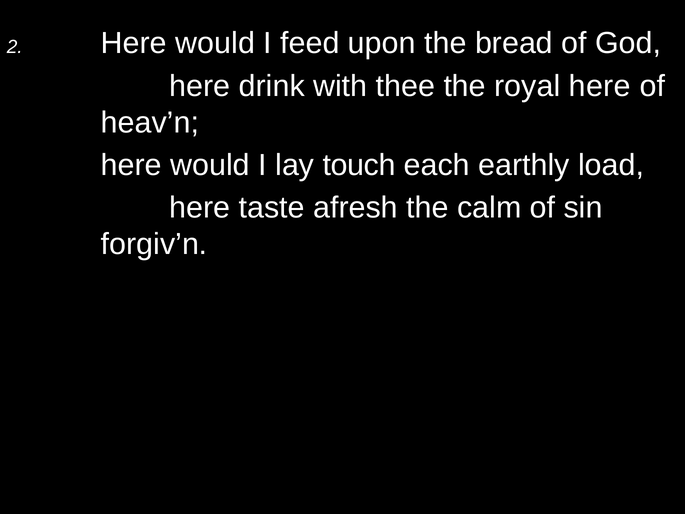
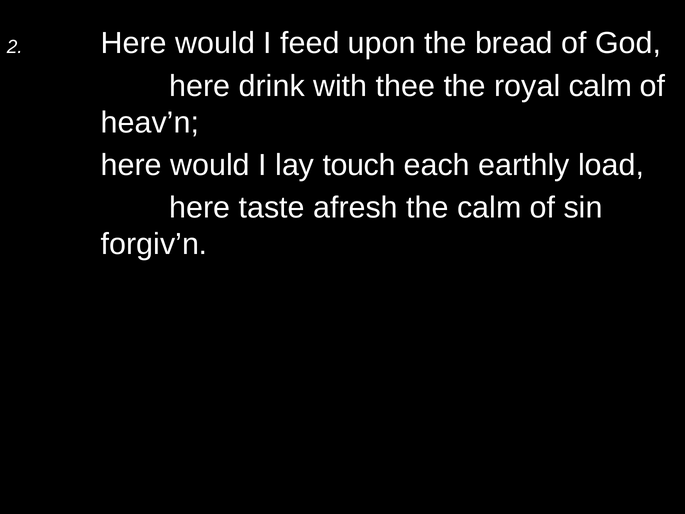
royal here: here -> calm (600, 86)
